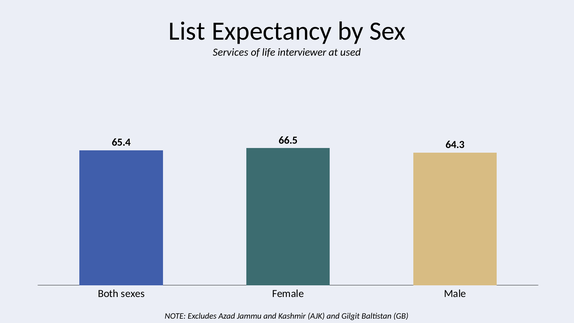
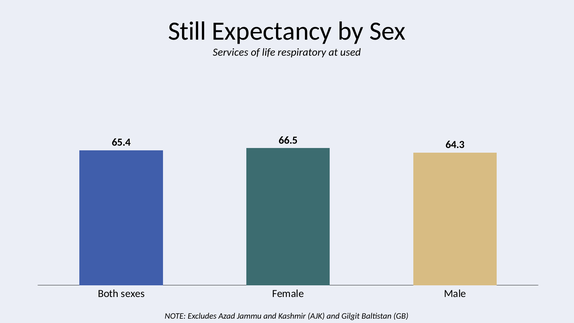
List: List -> Still (187, 31)
interviewer: interviewer -> respiratory (302, 52)
